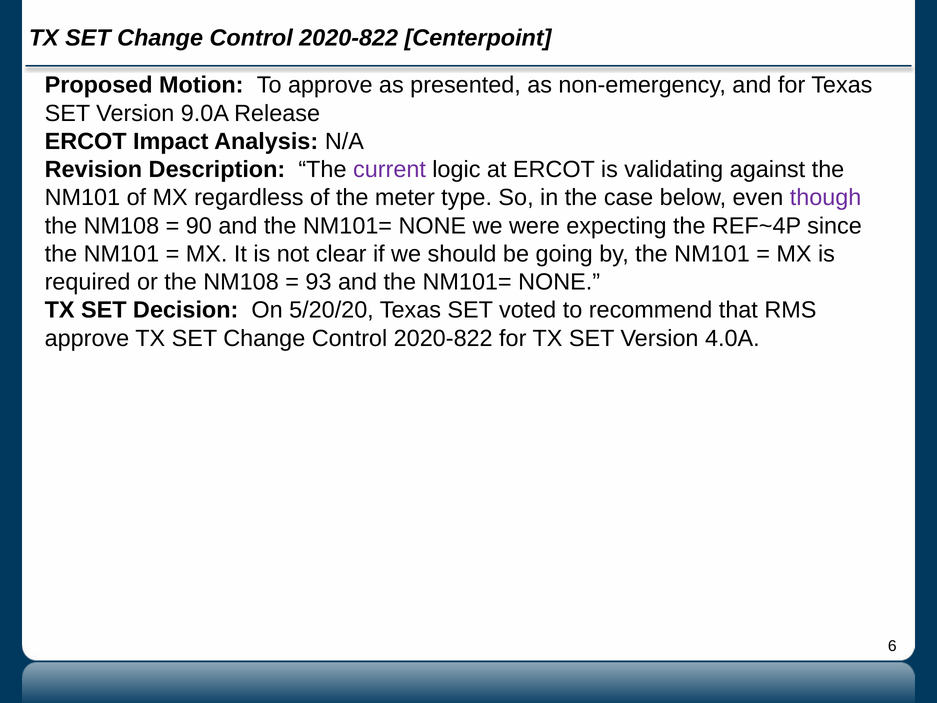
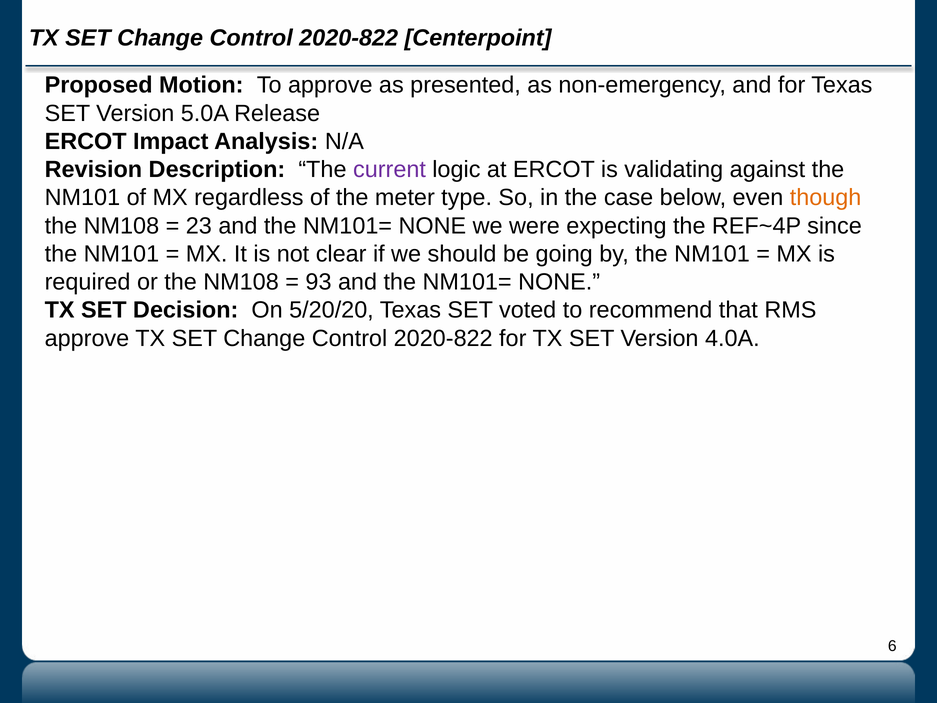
9.0A: 9.0A -> 5.0A (205, 113)
though colour: purple -> orange (826, 198)
90: 90 -> 23 (199, 226)
